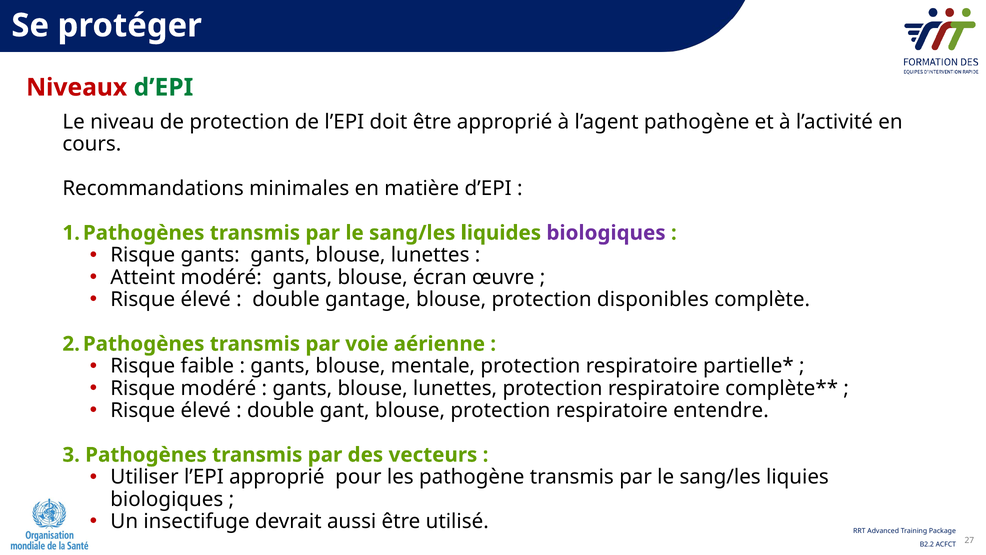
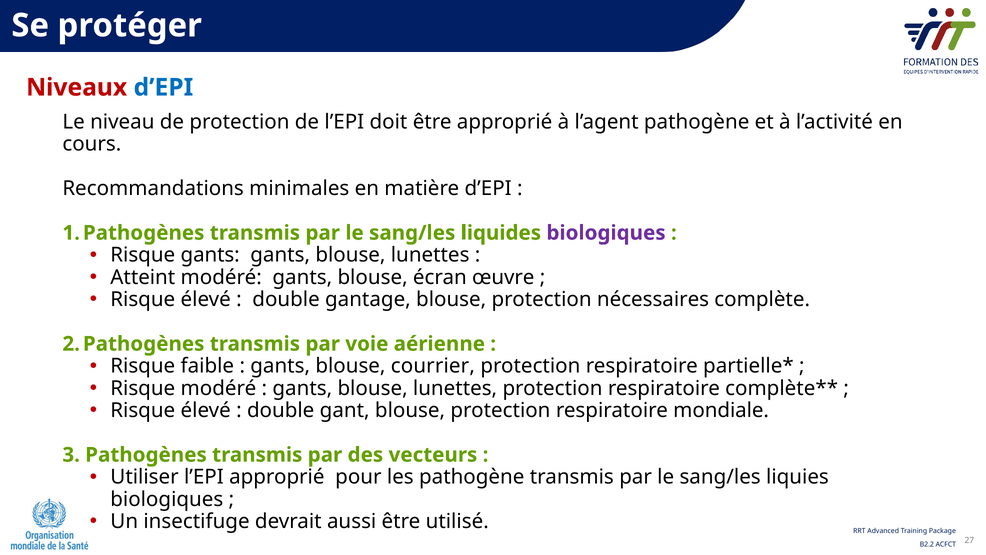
d’EPI colour: green -> blue (163, 87)
disponibles: disponibles -> nécessaires (653, 299)
mentale: mentale -> courrier (433, 366)
entendre: entendre -> mondiale (721, 410)
